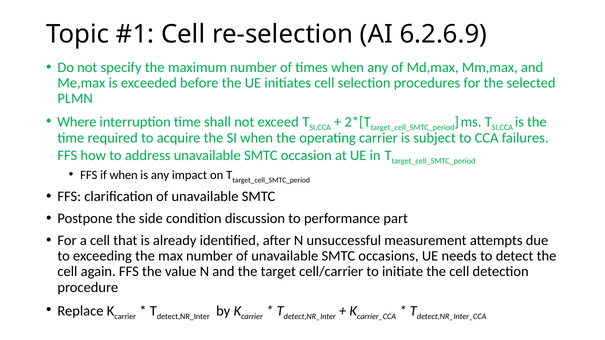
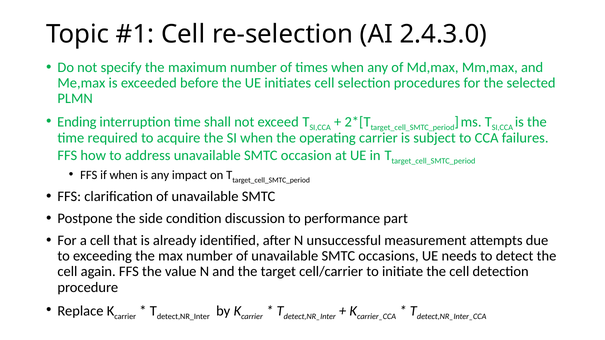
6.2.6.9: 6.2.6.9 -> 2.4.3.0 (443, 34)
Where: Where -> Ending (77, 122)
